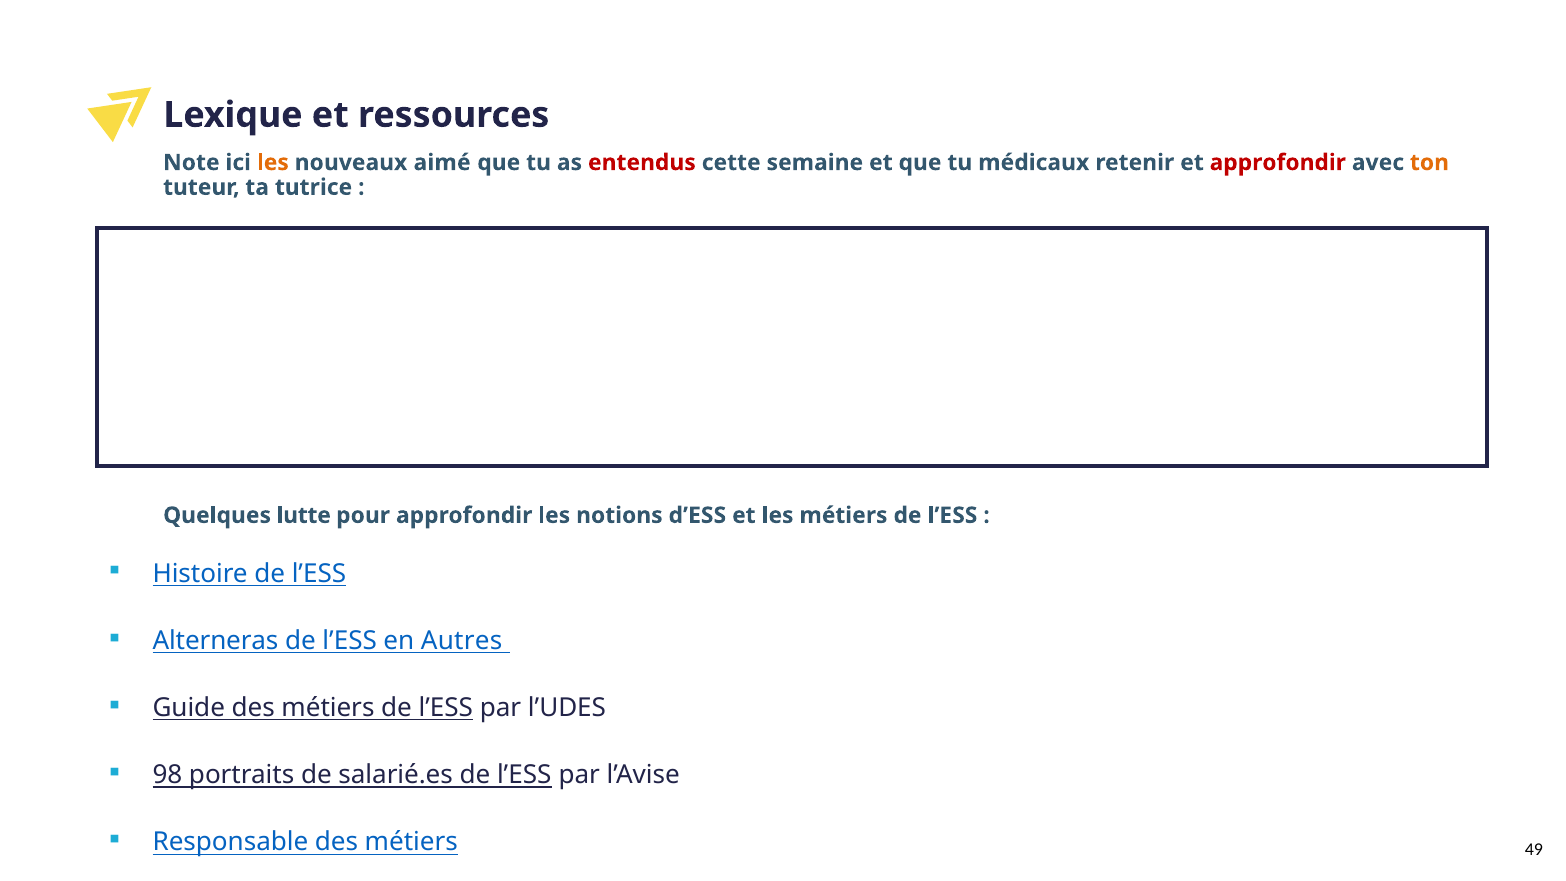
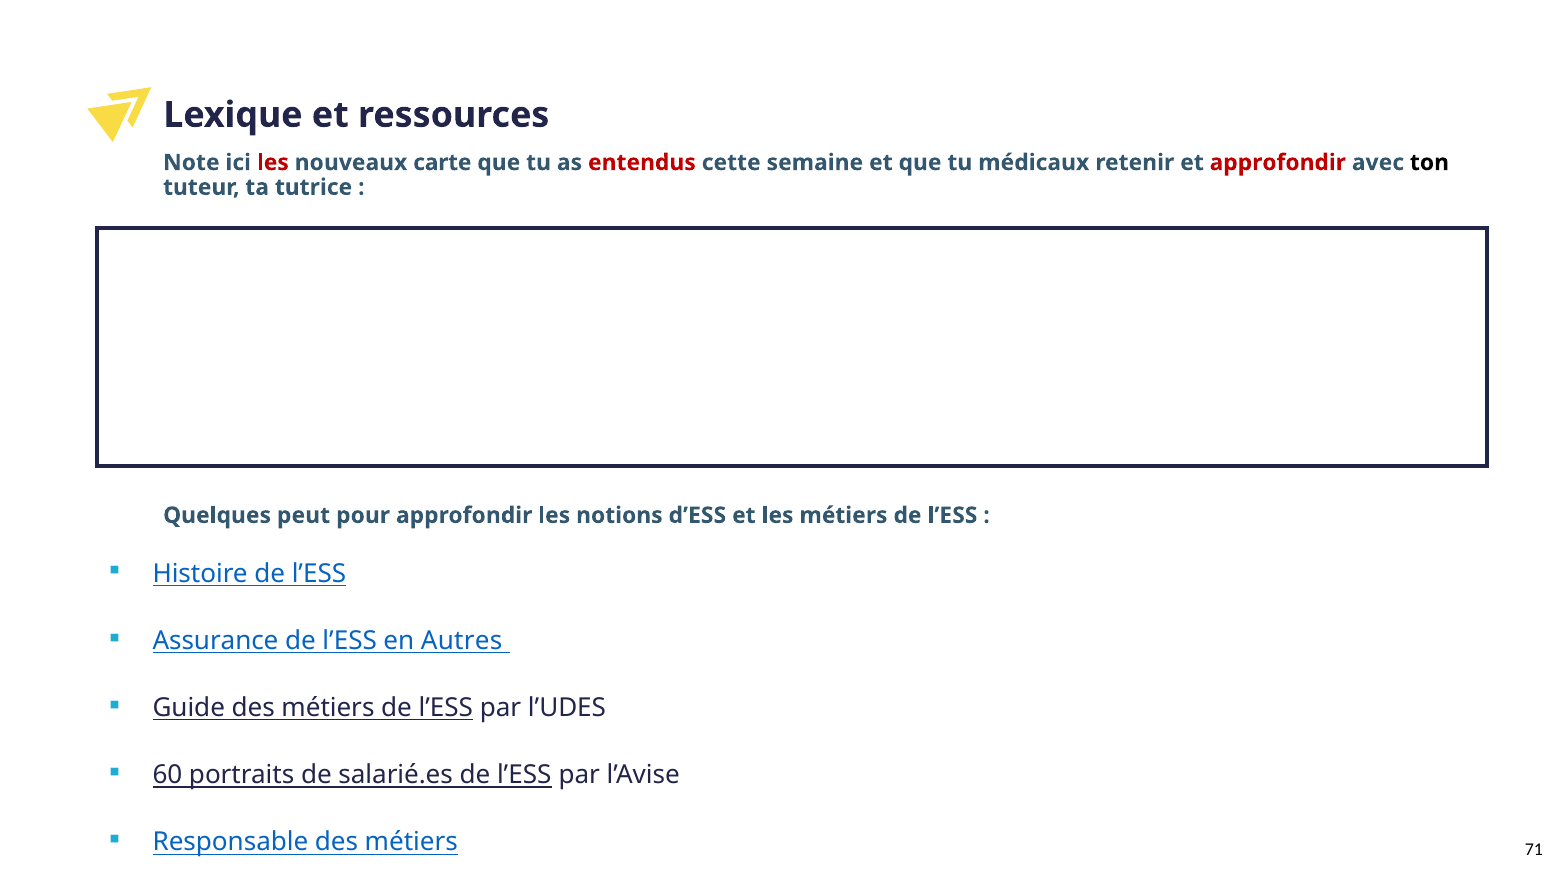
les colour: orange -> red (273, 163)
aimé: aimé -> carte (442, 163)
ton colour: orange -> black (1429, 163)
lutte: lutte -> peut (304, 515)
Alterneras: Alterneras -> Assurance (216, 641)
98: 98 -> 60 (167, 775)
49: 49 -> 71 (1534, 849)
